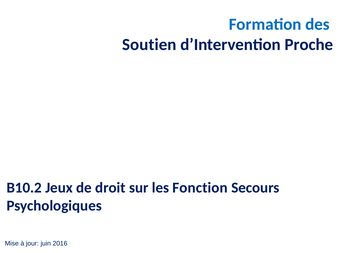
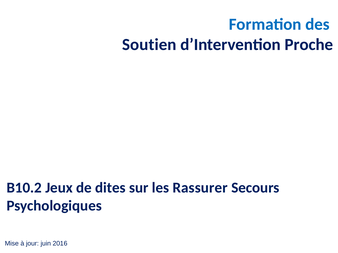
droit: droit -> dites (110, 188)
Fonction: Fonction -> Rassurer (200, 188)
